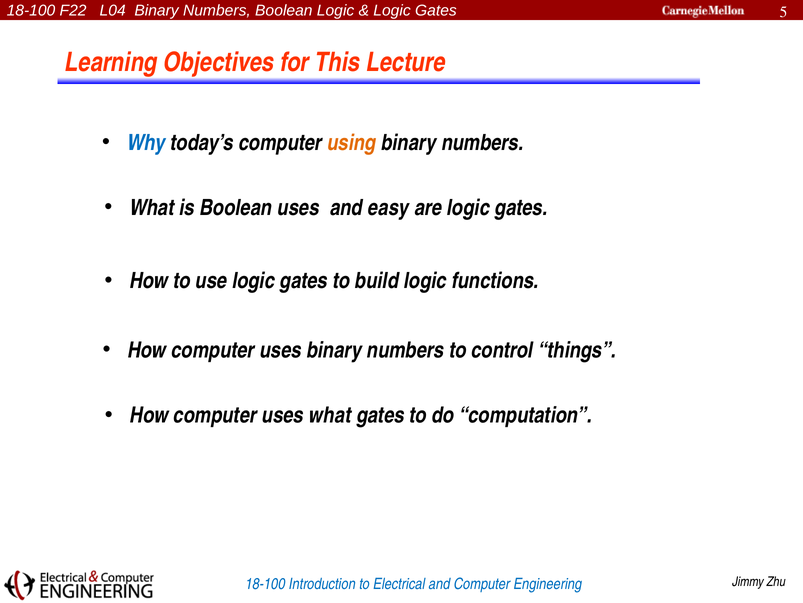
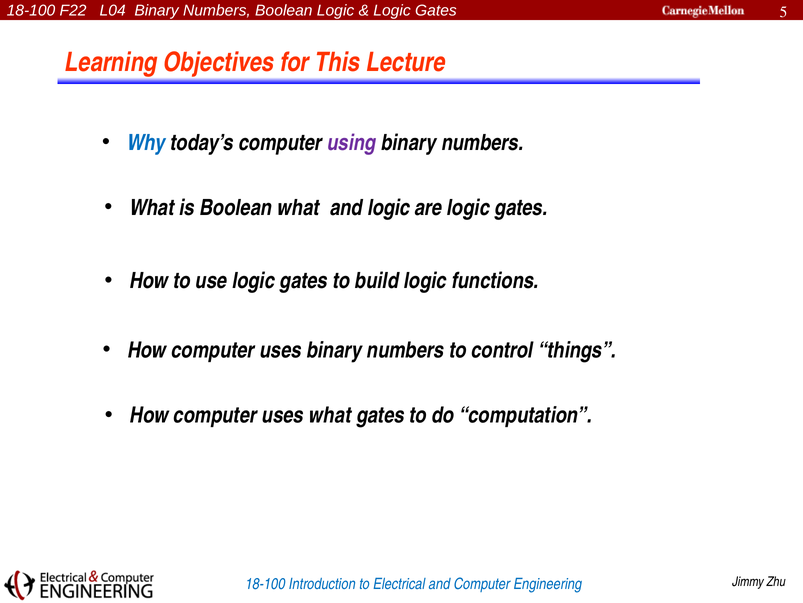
using colour: orange -> purple (352, 143)
Boolean uses: uses -> what (298, 208)
and easy: easy -> logic (389, 208)
